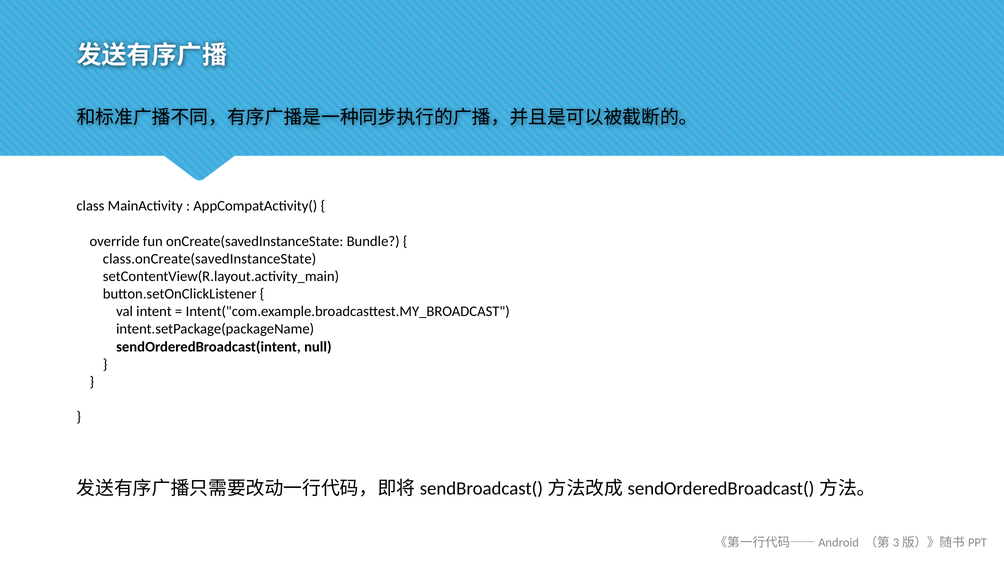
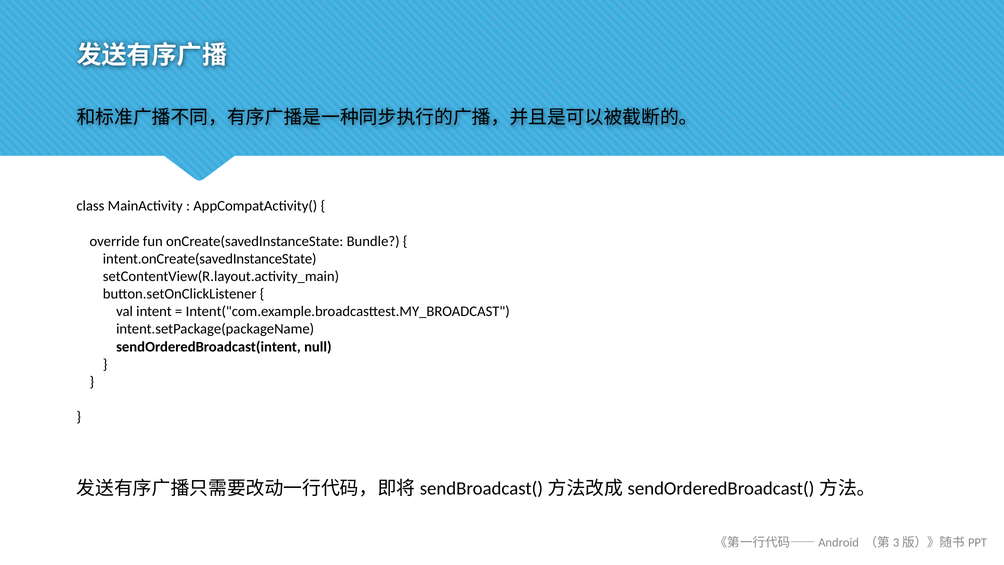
class.onCreate(savedInstanceState: class.onCreate(savedInstanceState -> intent.onCreate(savedInstanceState (210, 259)
